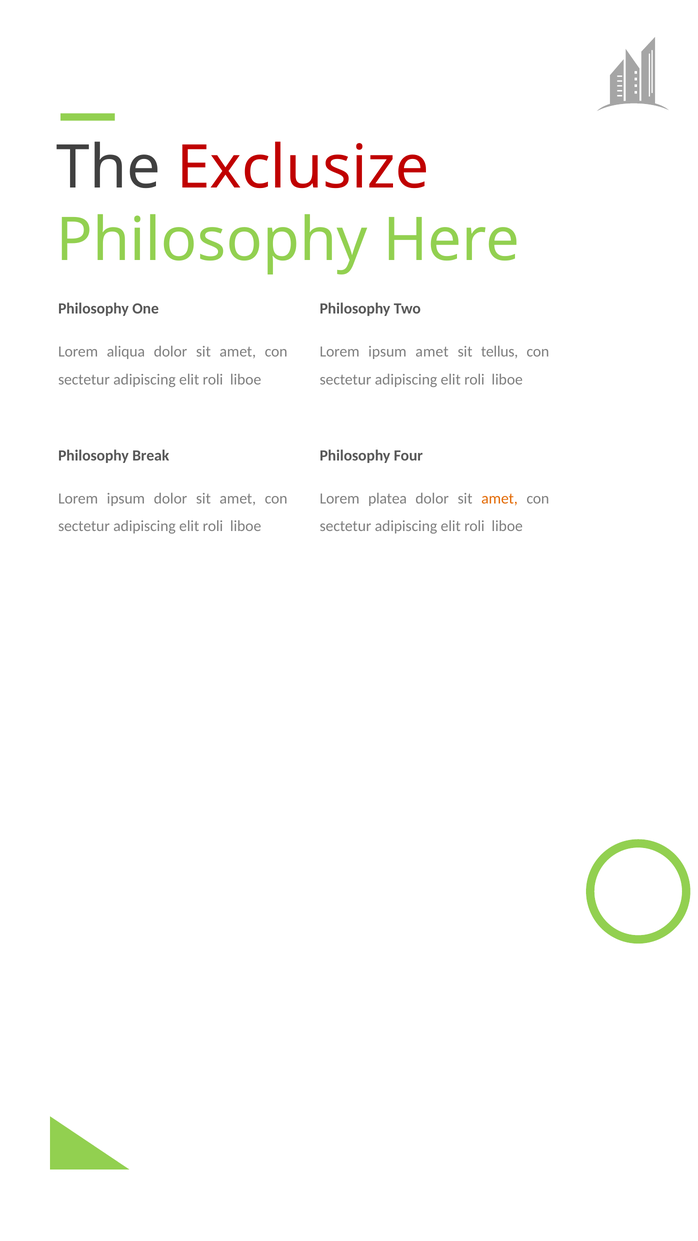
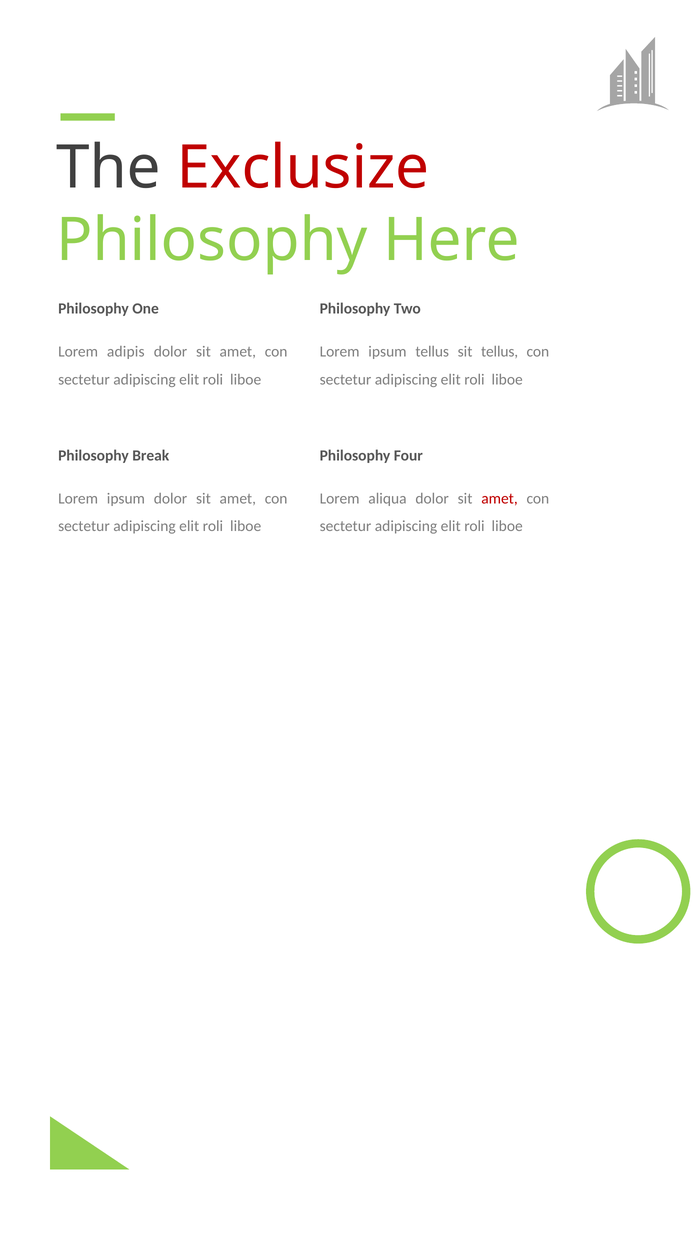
aliqua: aliqua -> adipis (126, 352)
ipsum amet: amet -> tellus (432, 352)
platea: platea -> aliqua (387, 498)
amet colour: orange -> red (500, 498)
